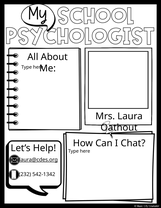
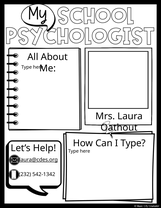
I Chat: Chat -> Type (133, 143)
